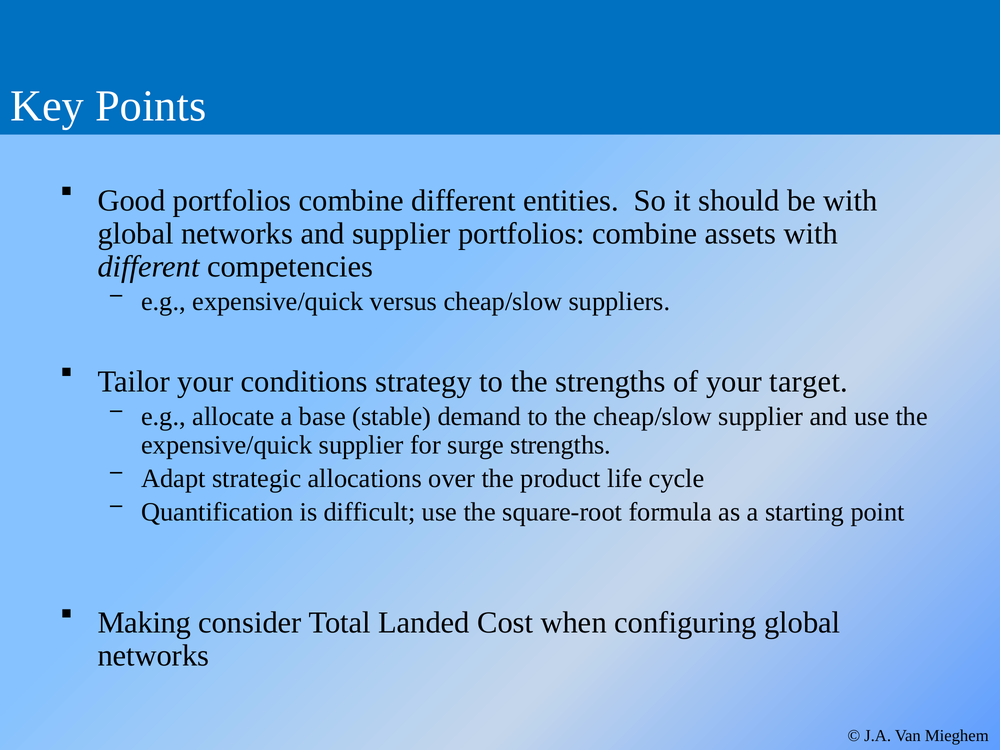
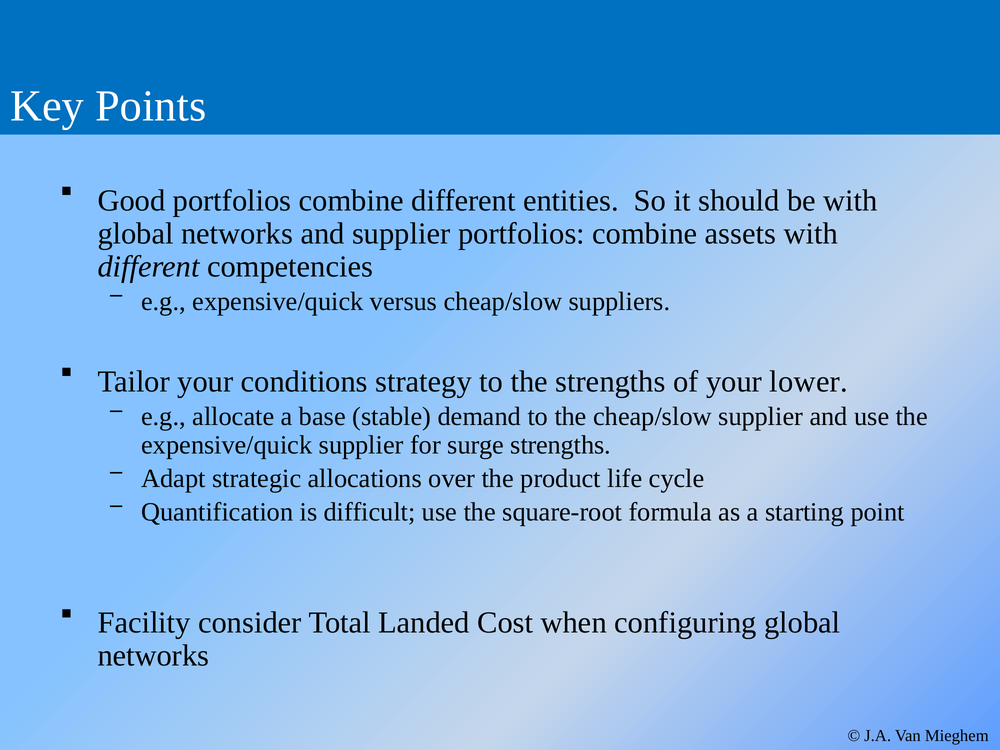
target: target -> lower (809, 382)
Making: Making -> Facility (144, 623)
